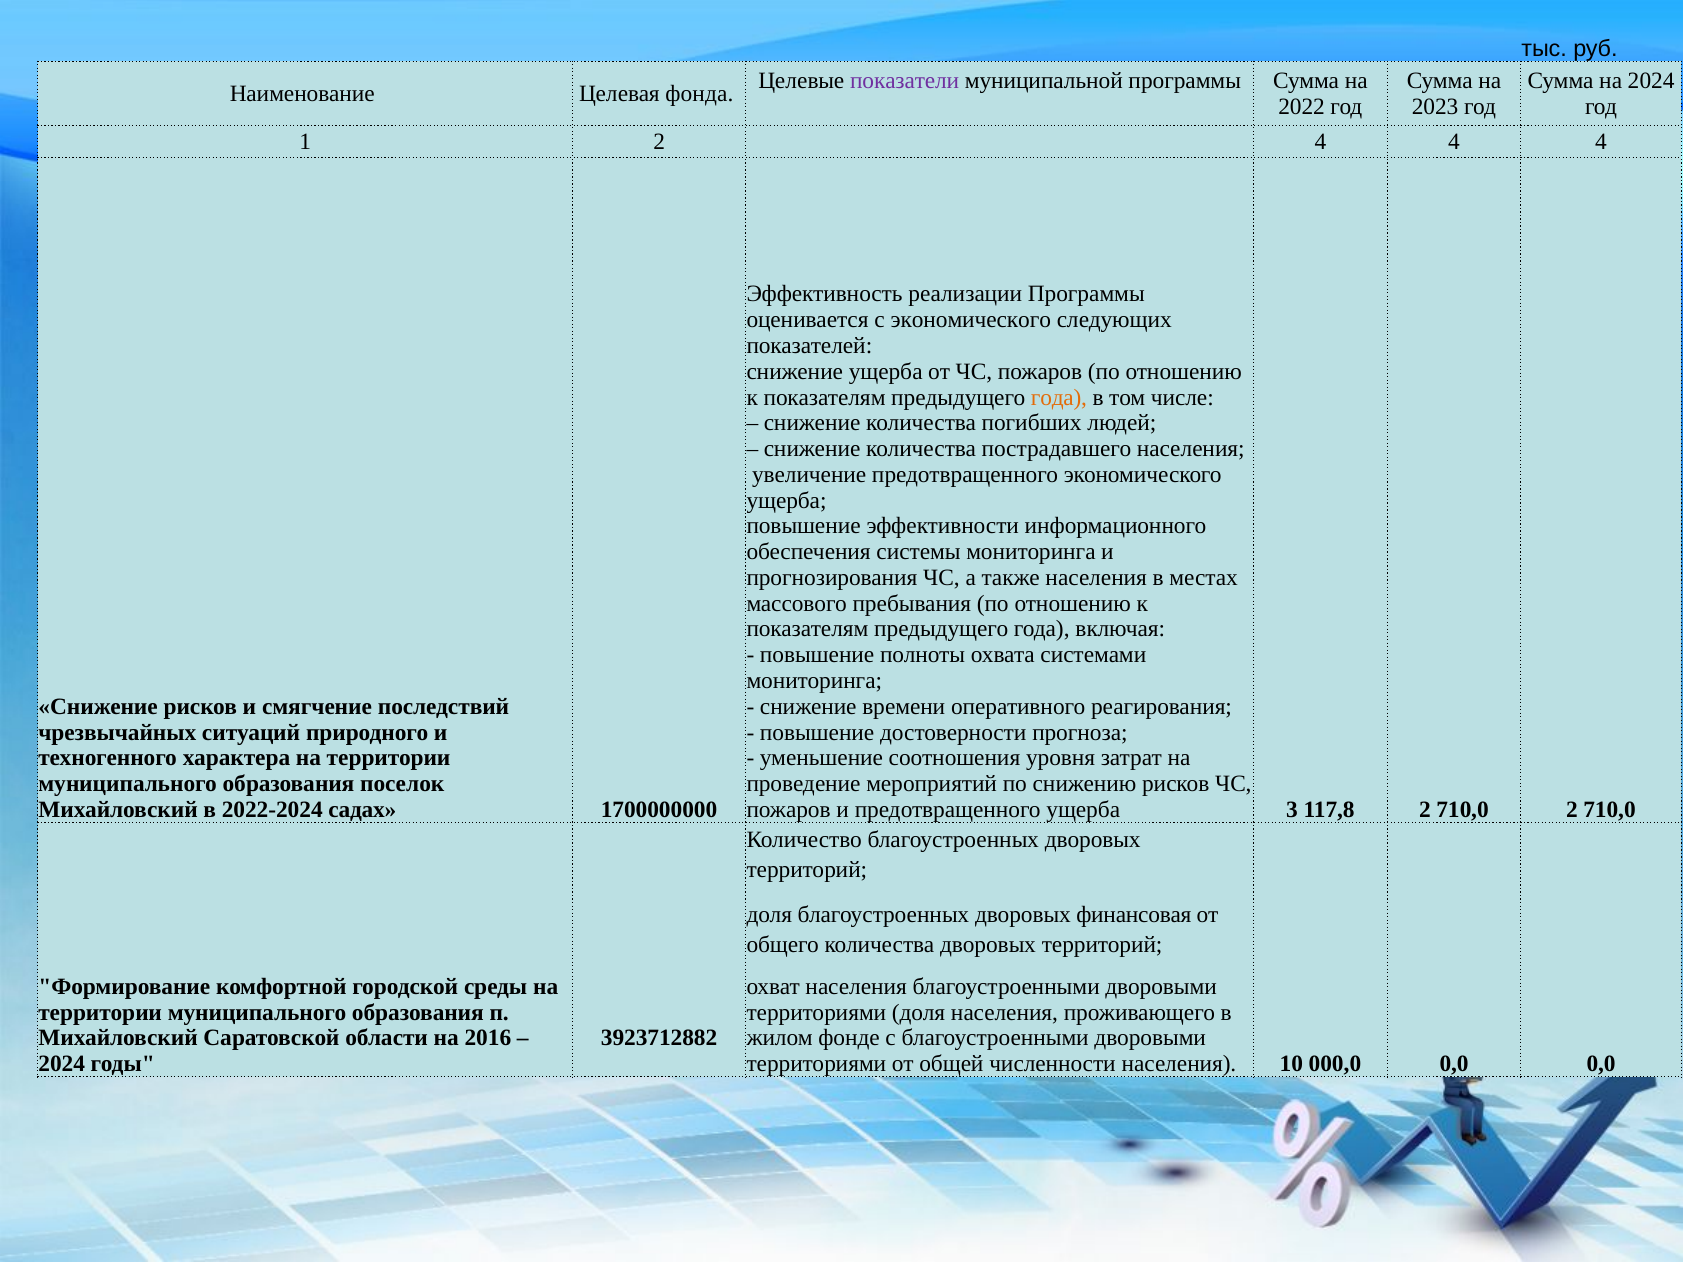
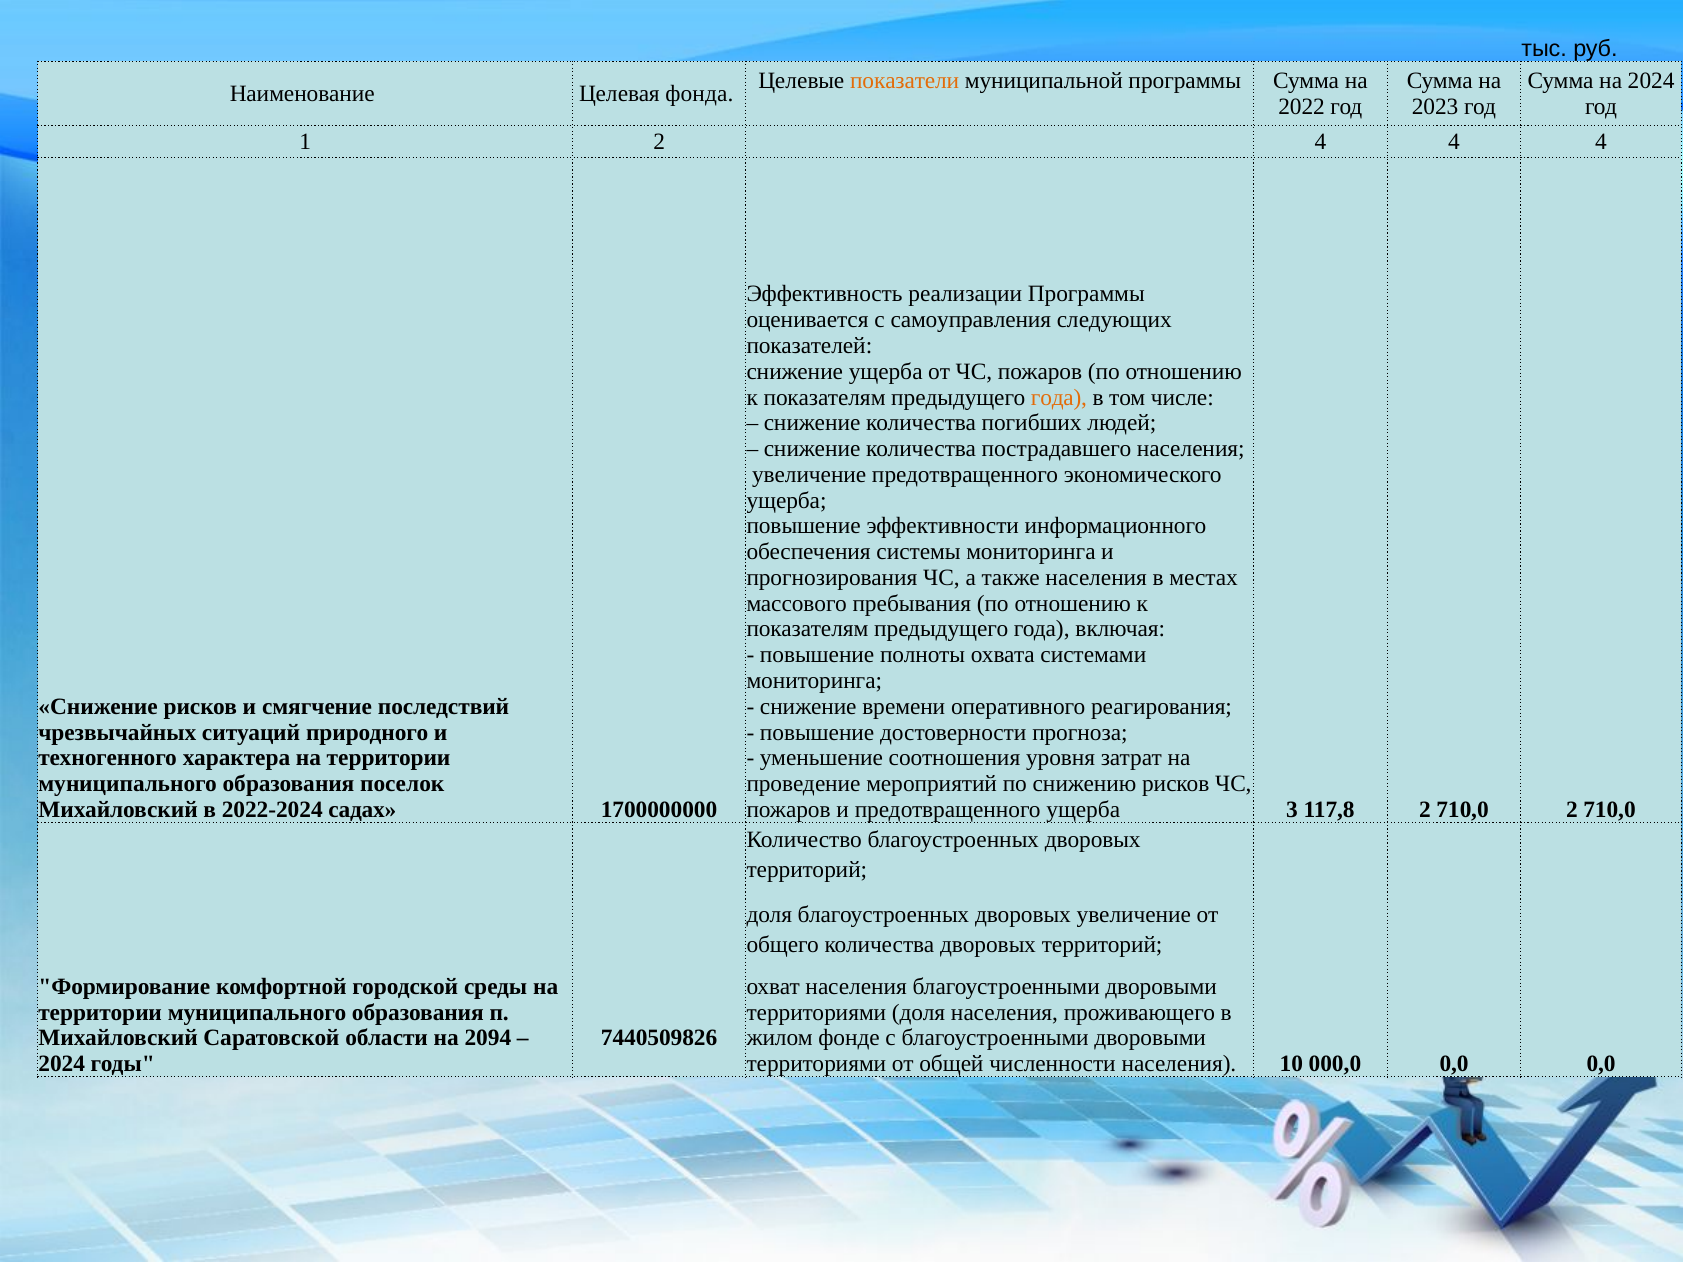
показатели colour: purple -> orange (905, 81)
с экономического: экономического -> самоуправления (971, 320)
дворовых финансовая: финансовая -> увеличение (1134, 915)
2016: 2016 -> 2094 (488, 1038)
3923712882: 3923712882 -> 7440509826 (659, 1038)
